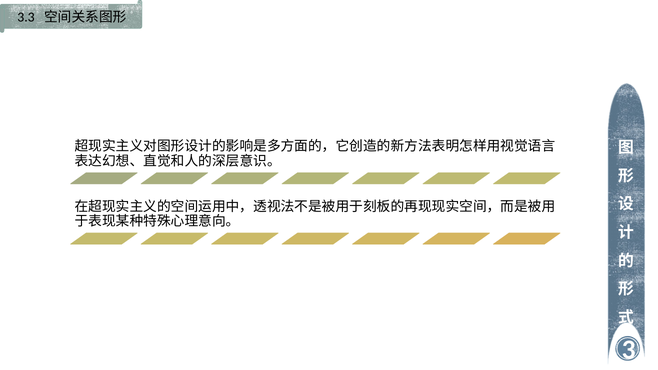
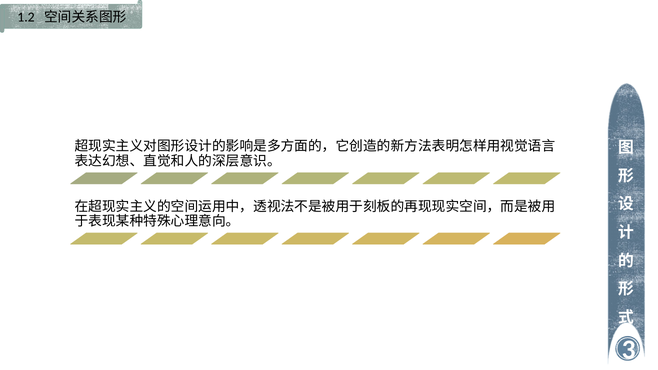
3.3: 3.3 -> 1.2 (26, 17)
